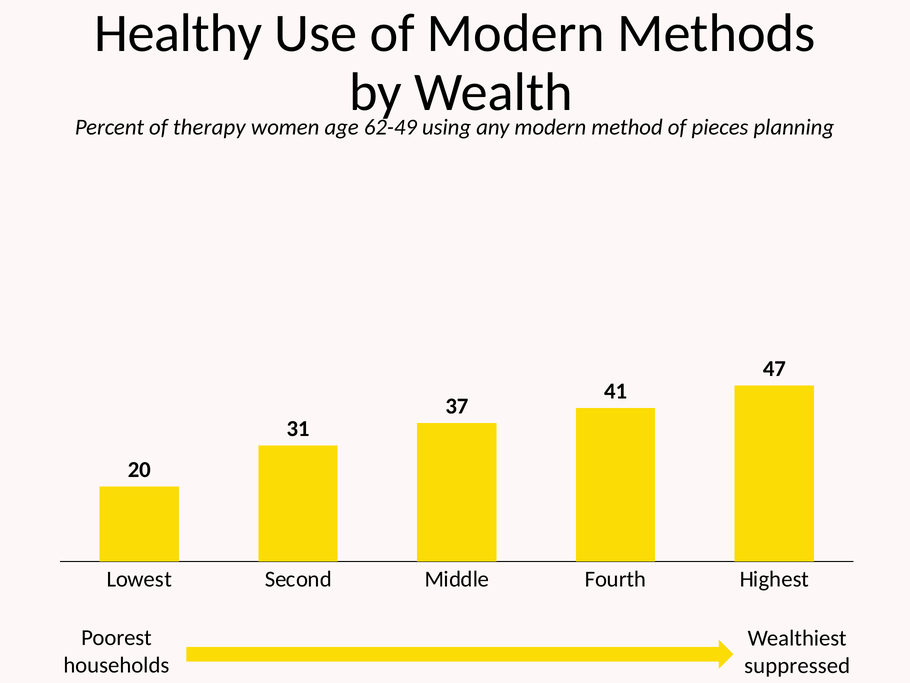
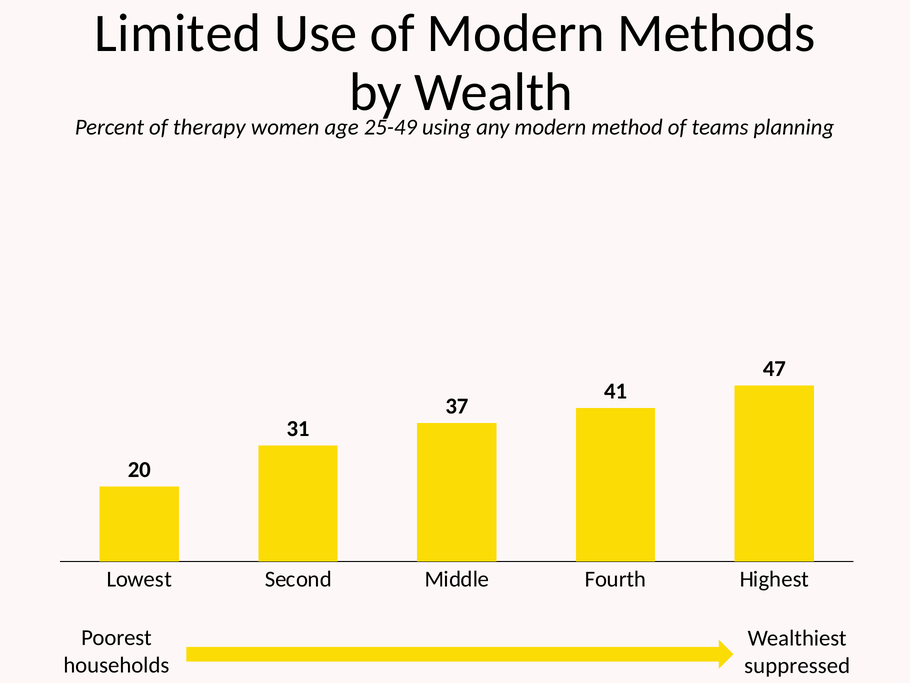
Healthy: Healthy -> Limited (178, 34)
62-49: 62-49 -> 25-49 (390, 127)
pieces: pieces -> teams (720, 127)
